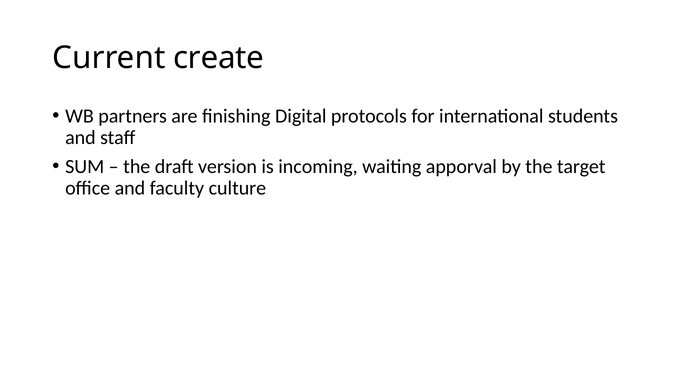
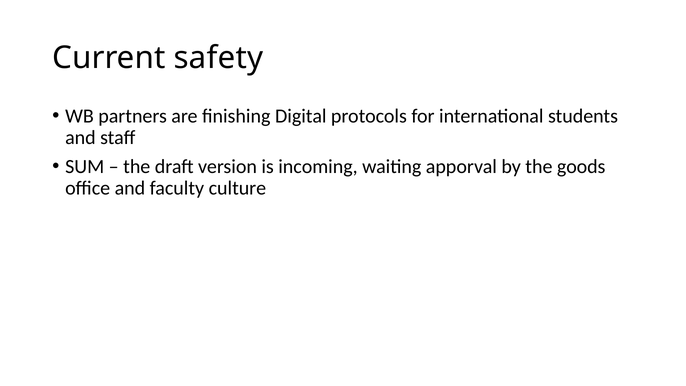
create: create -> safety (218, 58)
target: target -> goods (581, 166)
